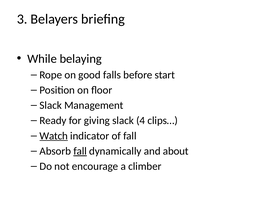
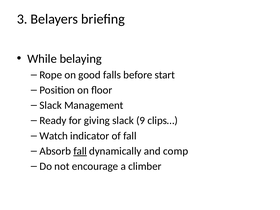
4: 4 -> 9 (141, 121)
Watch underline: present -> none (54, 136)
about: about -> comp (176, 151)
